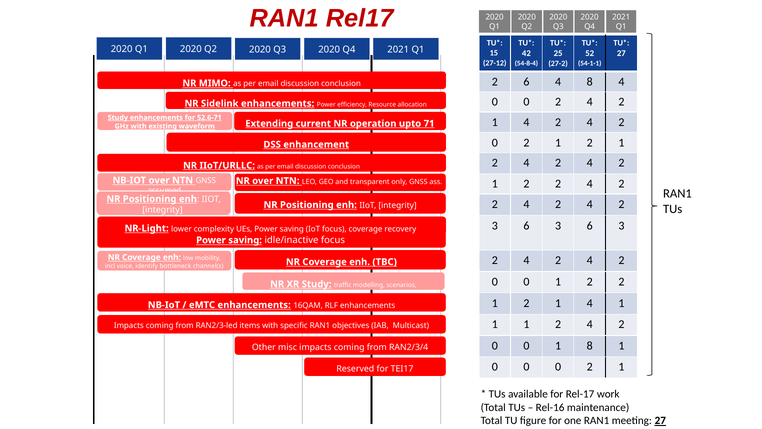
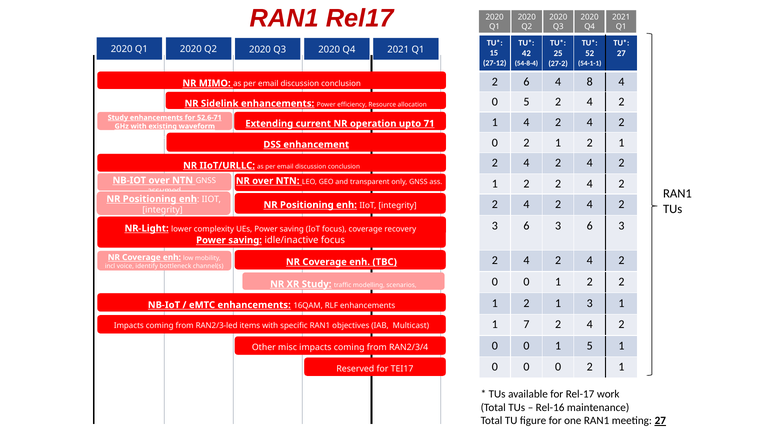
0: 0 -> 5 (526, 102)
1 2 1 4: 4 -> 3 (590, 303)
1: 1 -> 7 (526, 324)
1 8: 8 -> 5 (590, 345)
